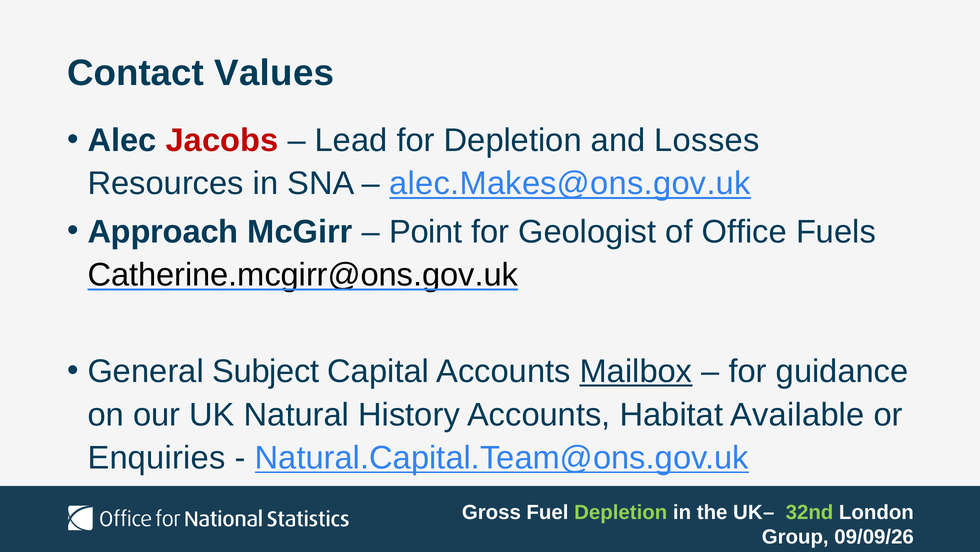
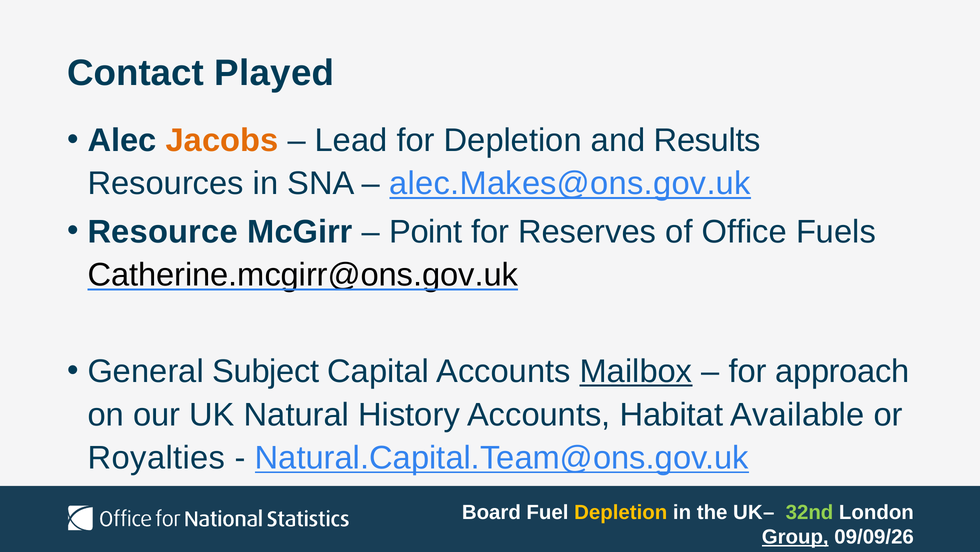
Values: Values -> Played (274, 73)
Jacobs colour: red -> orange (222, 140)
Losses: Losses -> Results (707, 140)
Approach: Approach -> Resource (163, 232)
Geologist: Geologist -> Reserves (587, 232)
guidance: guidance -> approach (842, 371)
Enquiries: Enquiries -> Royalties (156, 457)
Gross: Gross -> Board (491, 512)
Depletion colour: light green -> yellow (621, 512)
Group underline: none -> present (795, 536)
